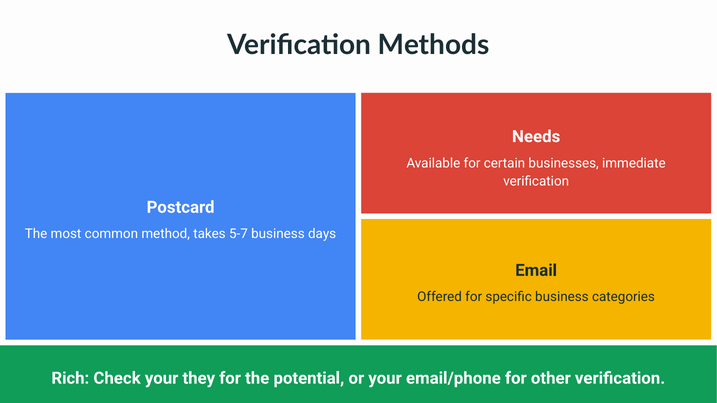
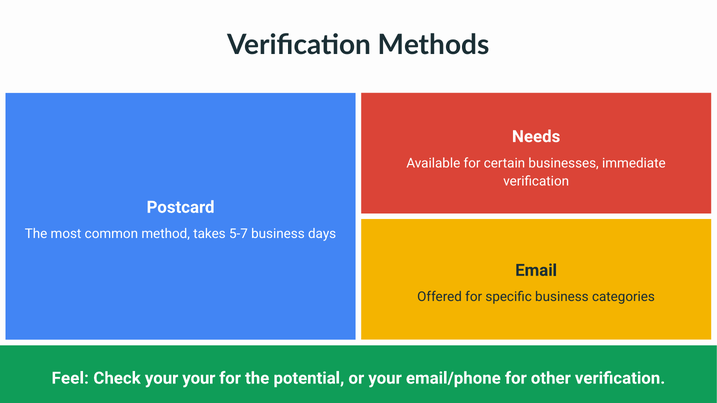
Rich: Rich -> Feel (70, 378)
your they: they -> your (199, 378)
